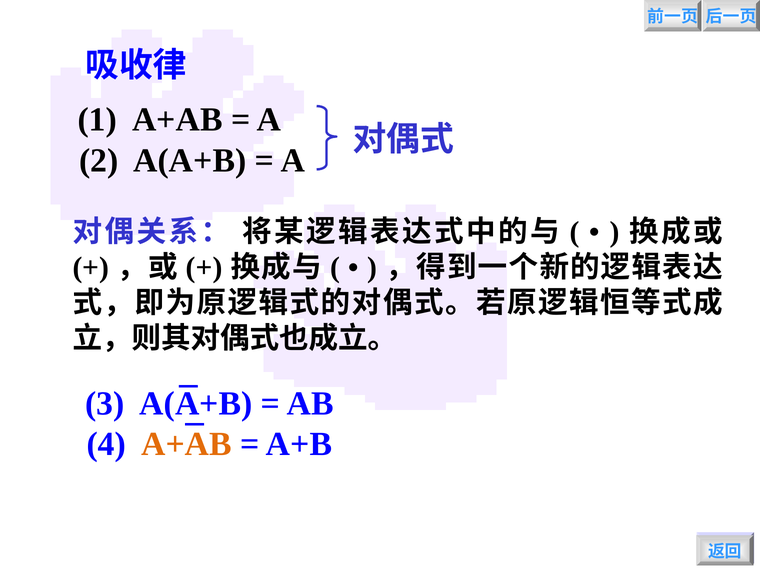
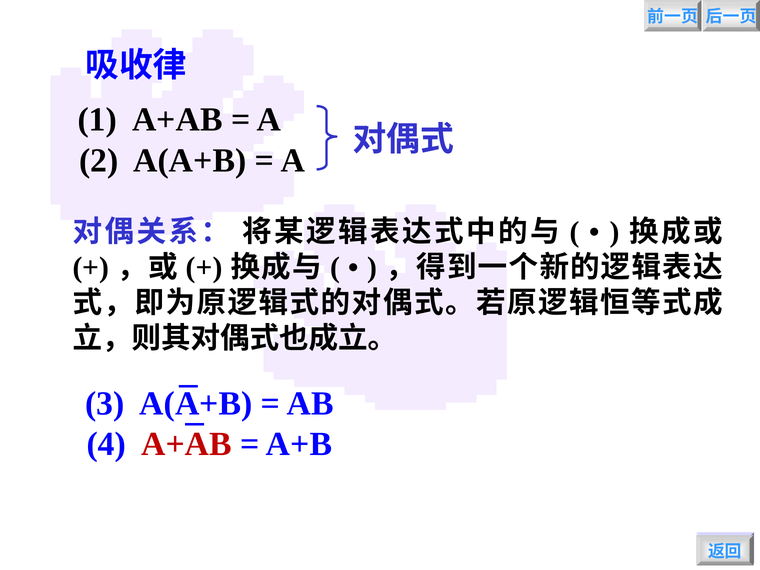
A+AB colour: orange -> red (186, 444)
